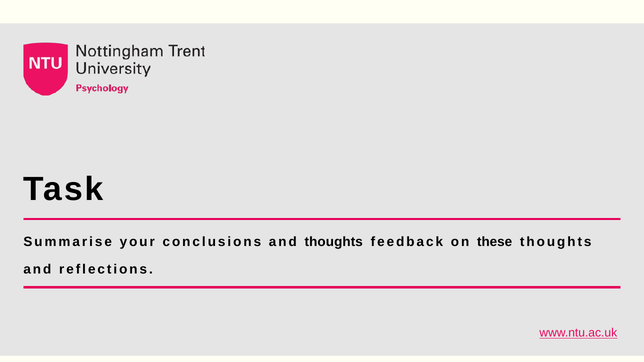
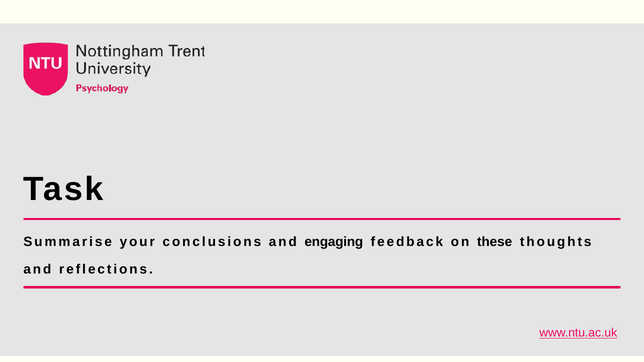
and thoughts: thoughts -> engaging (334, 242)
